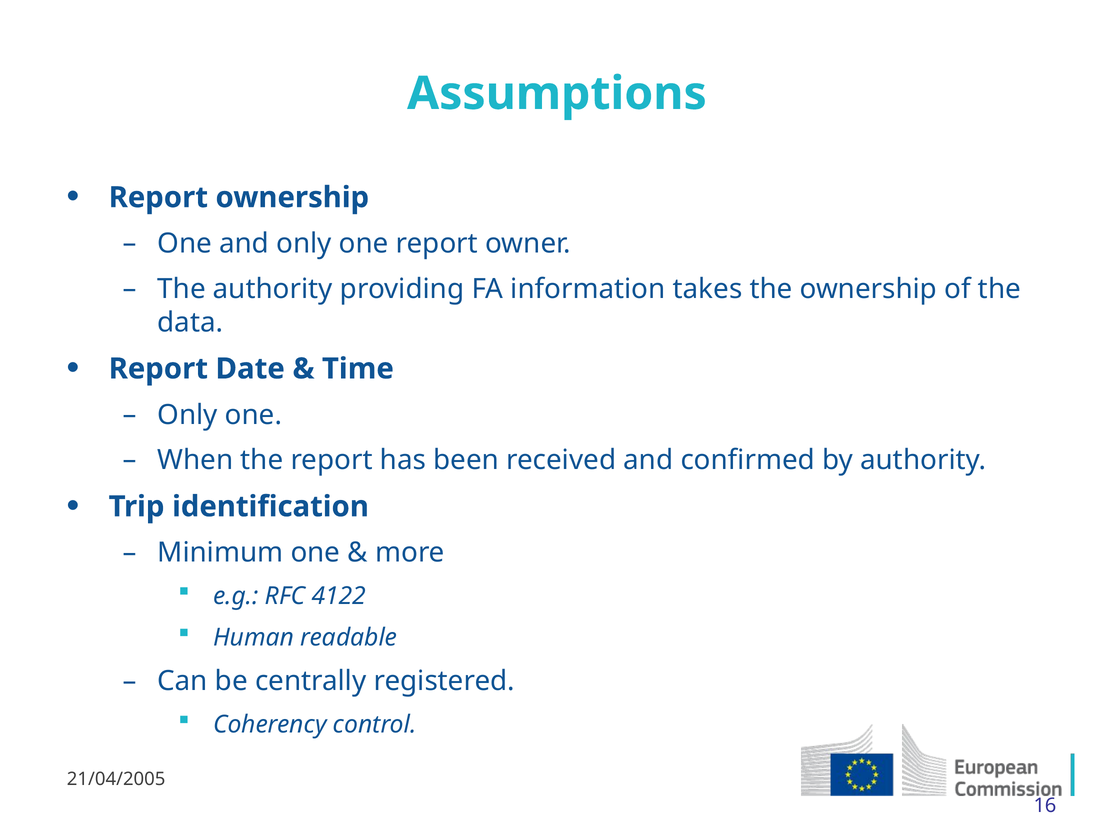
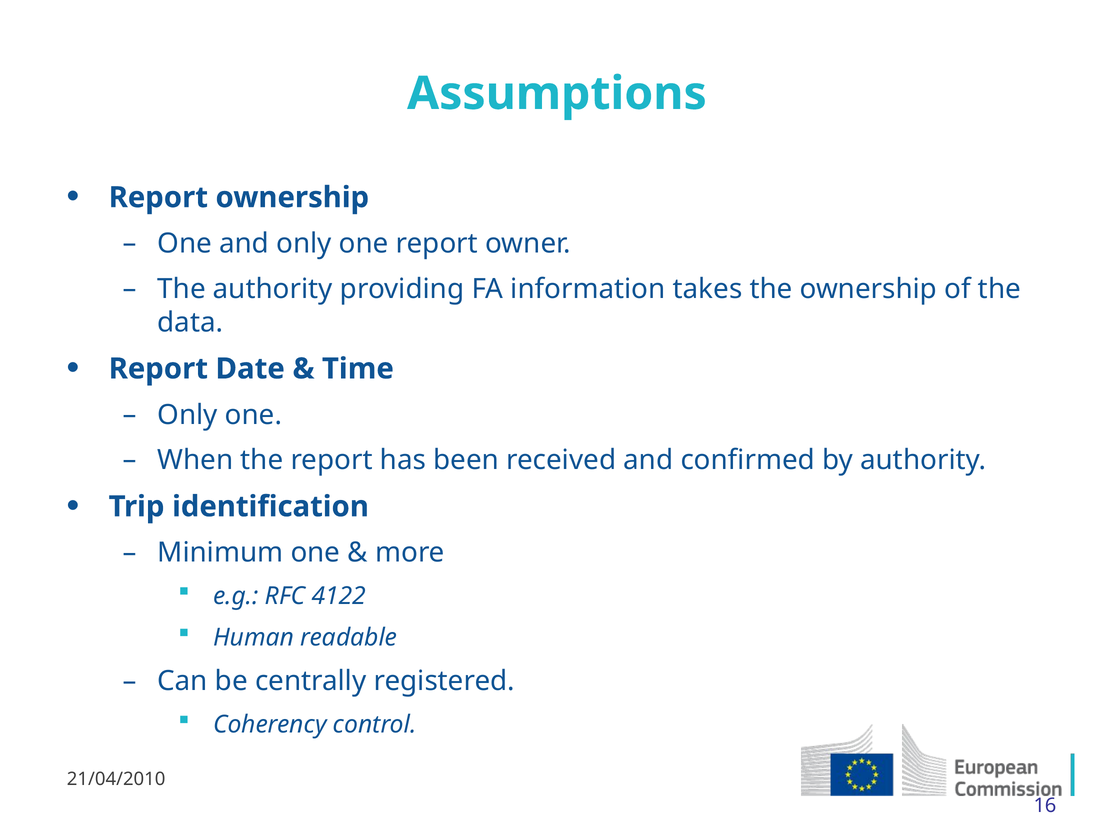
21/04/2005: 21/04/2005 -> 21/04/2010 (116, 779)
